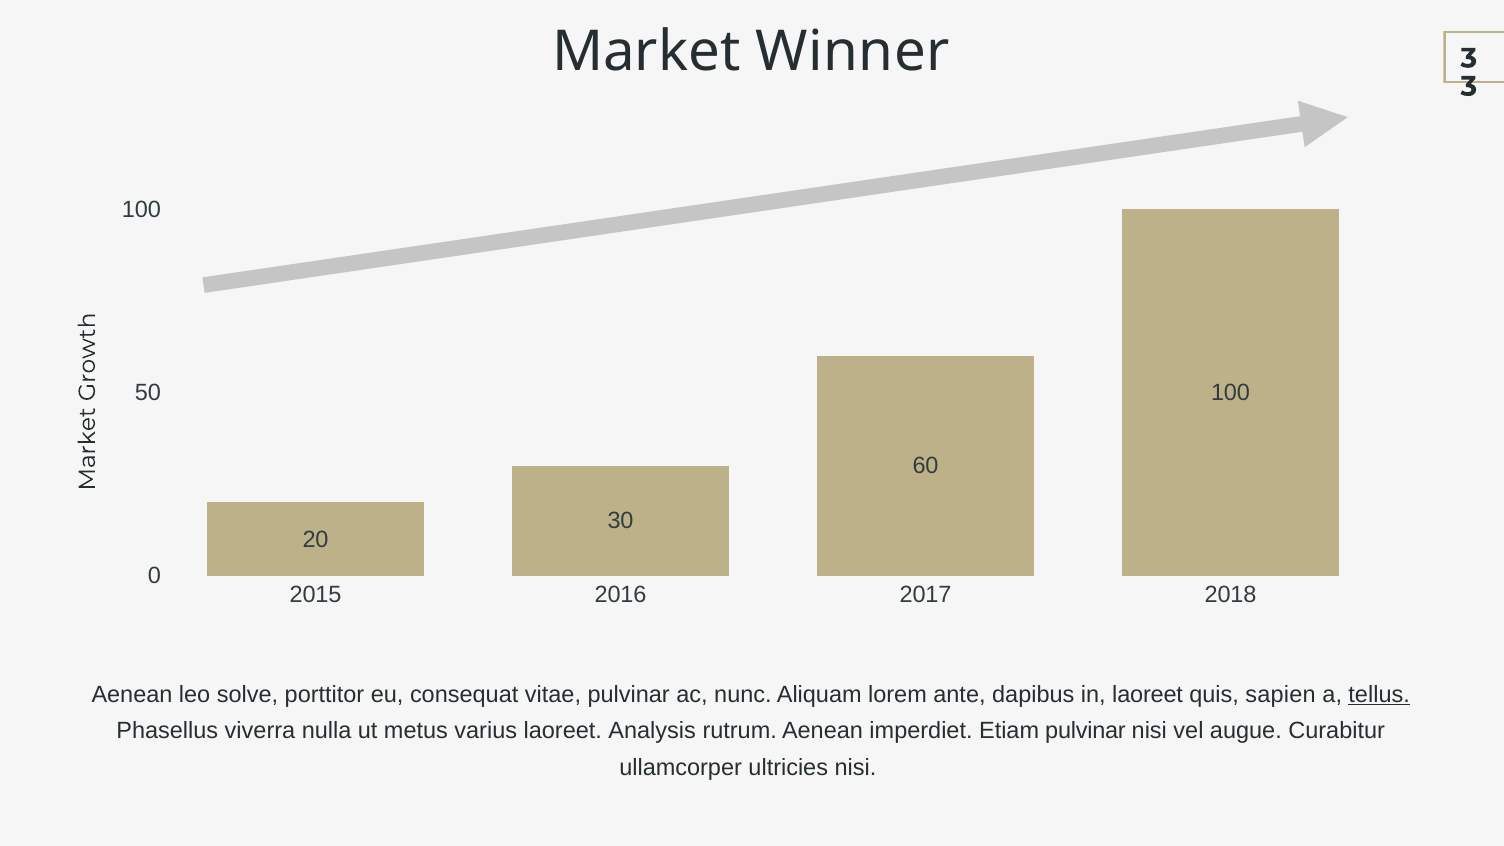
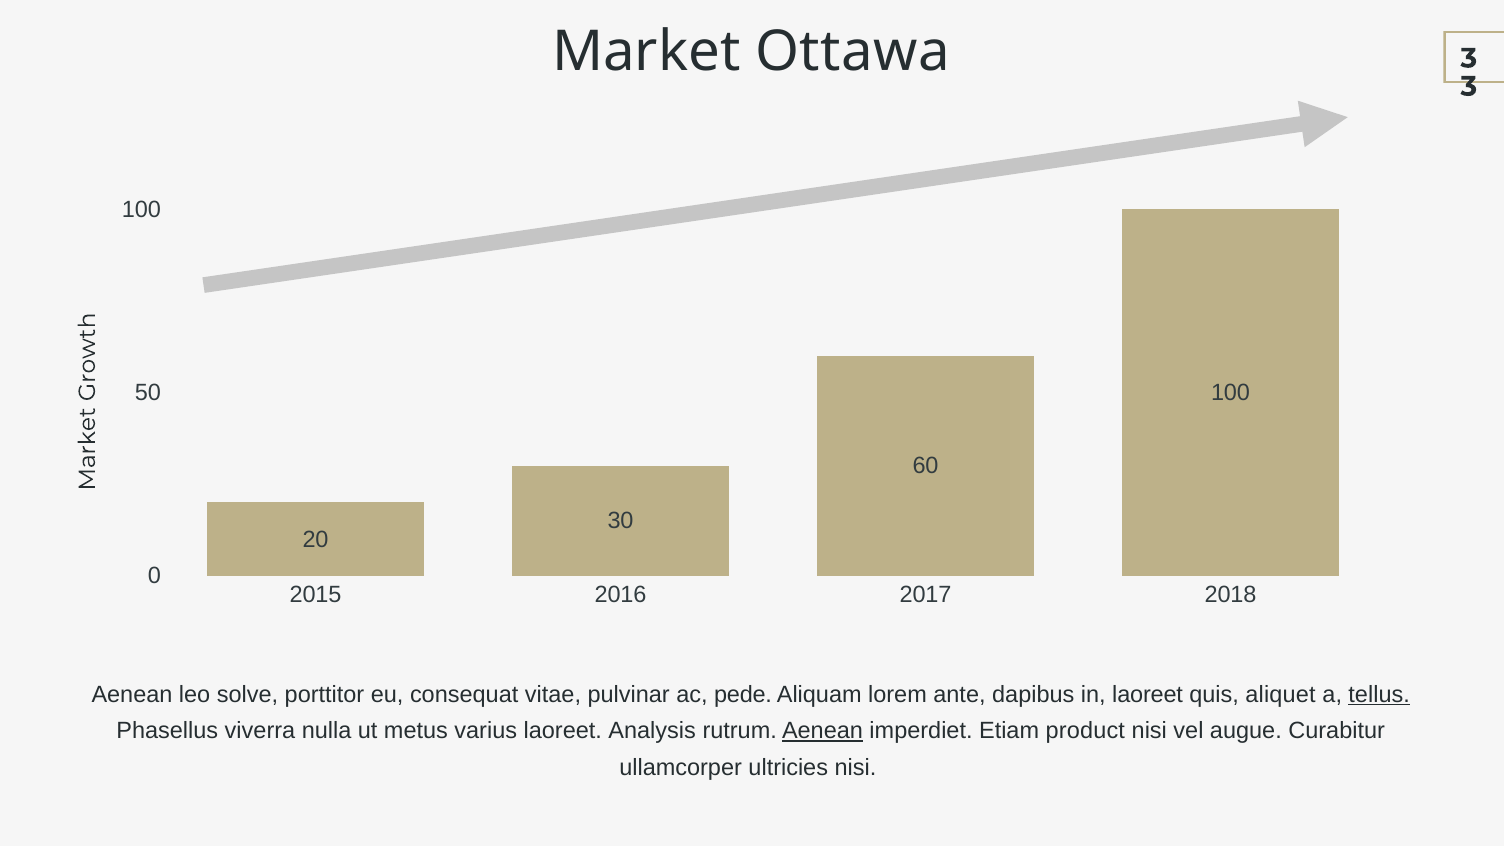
Winner: Winner -> Ottawa (853, 52)
nunc: nunc -> pede (743, 694)
sapien: sapien -> aliquet (1281, 694)
Aenean underline: none -> present (823, 731)
Etiam pulvinar: pulvinar -> product (1085, 731)
